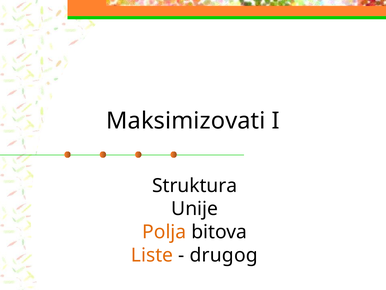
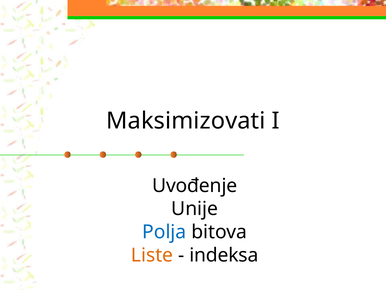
Struktura: Struktura -> Uvođenje (195, 185)
Polja colour: orange -> blue (164, 232)
drugog: drugog -> indeksa (224, 255)
